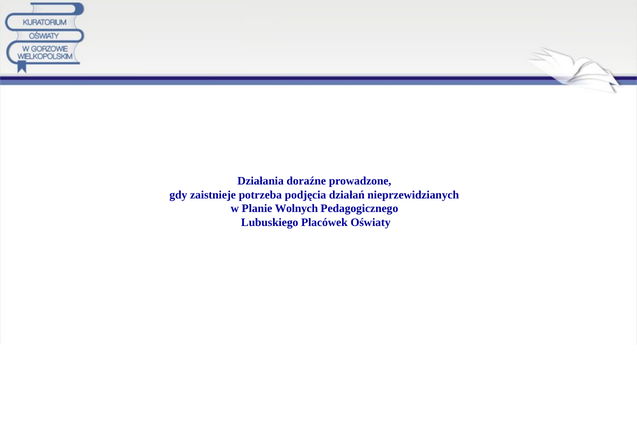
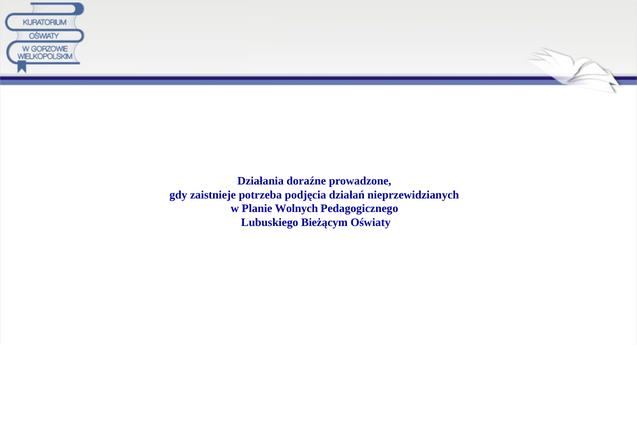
Placówek: Placówek -> Bieżącym (324, 222)
